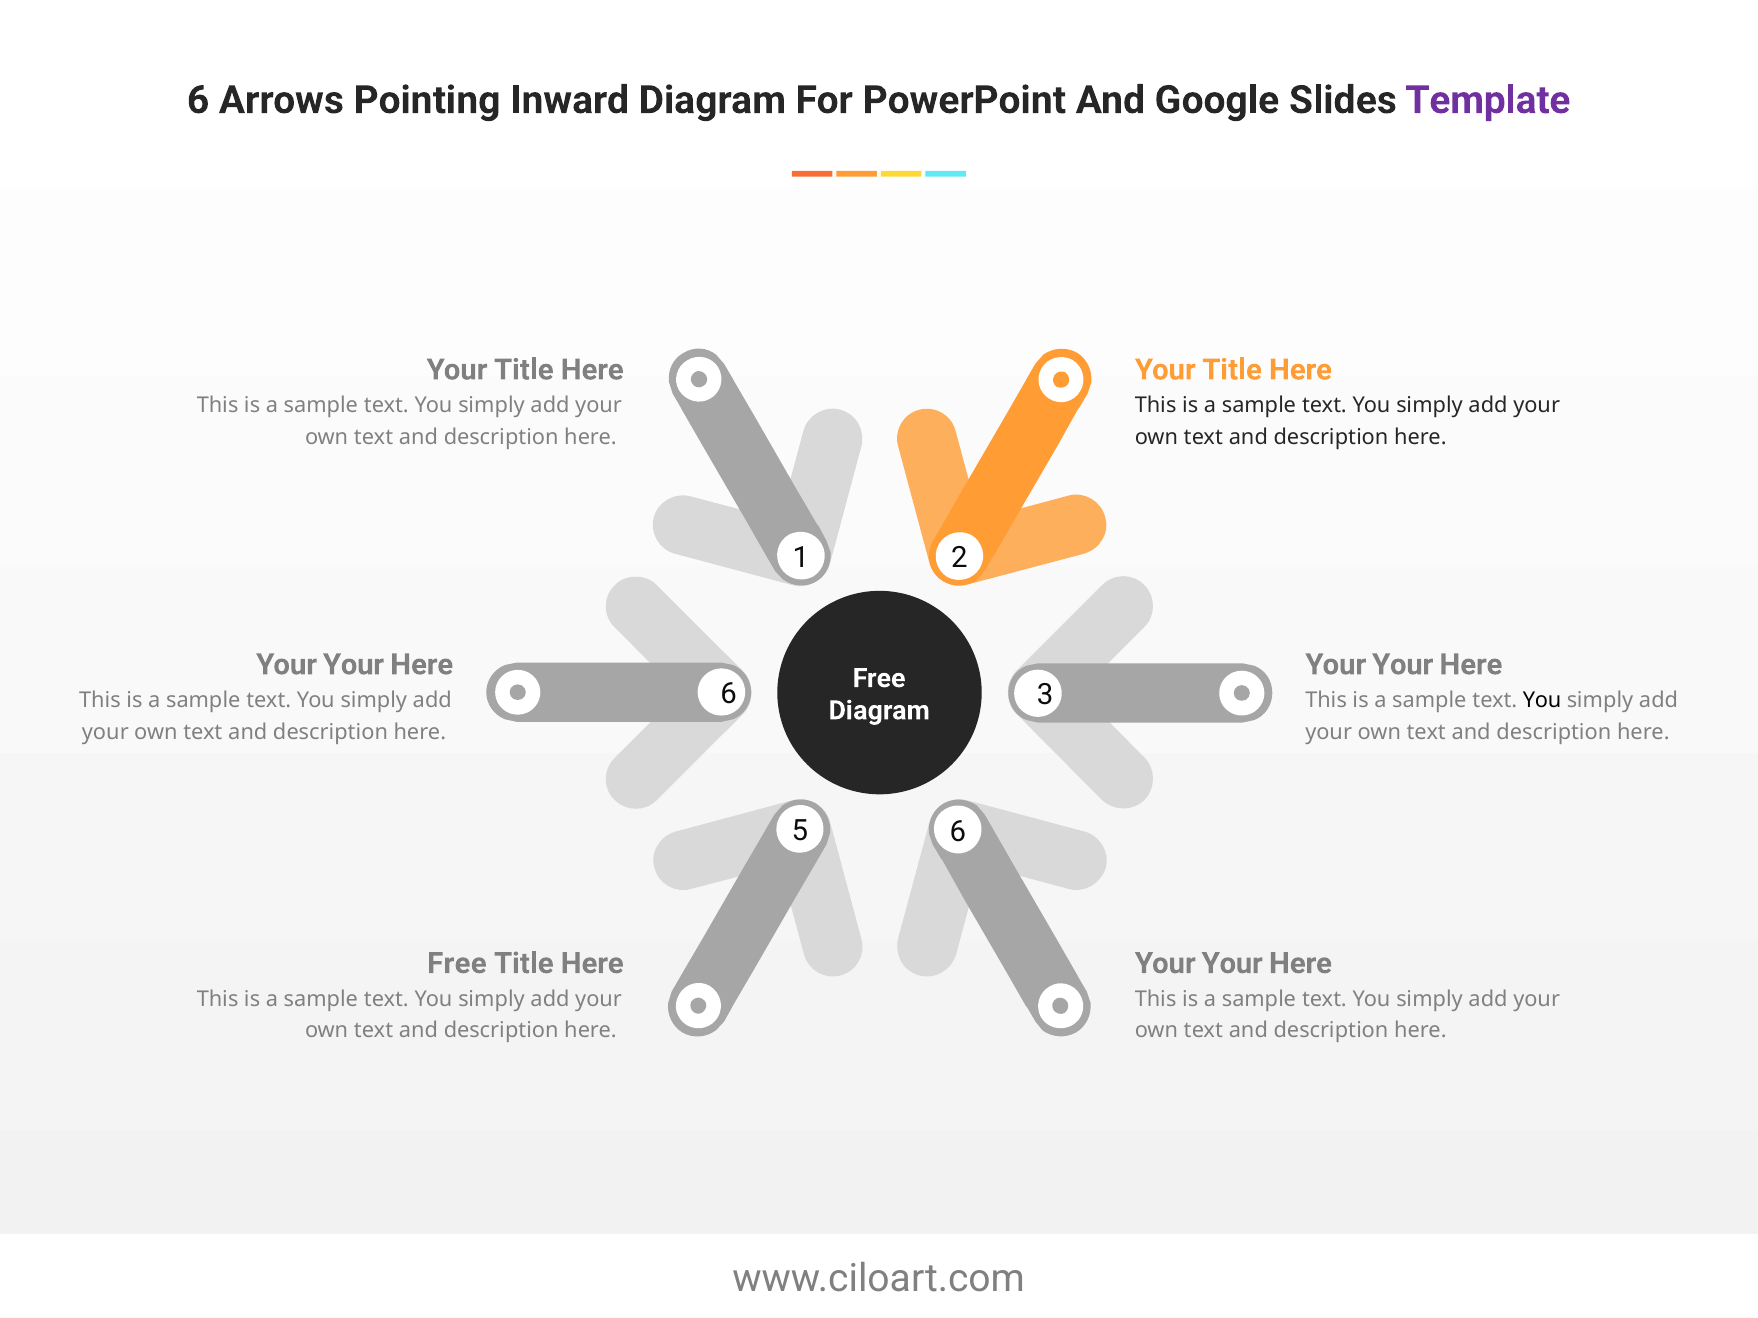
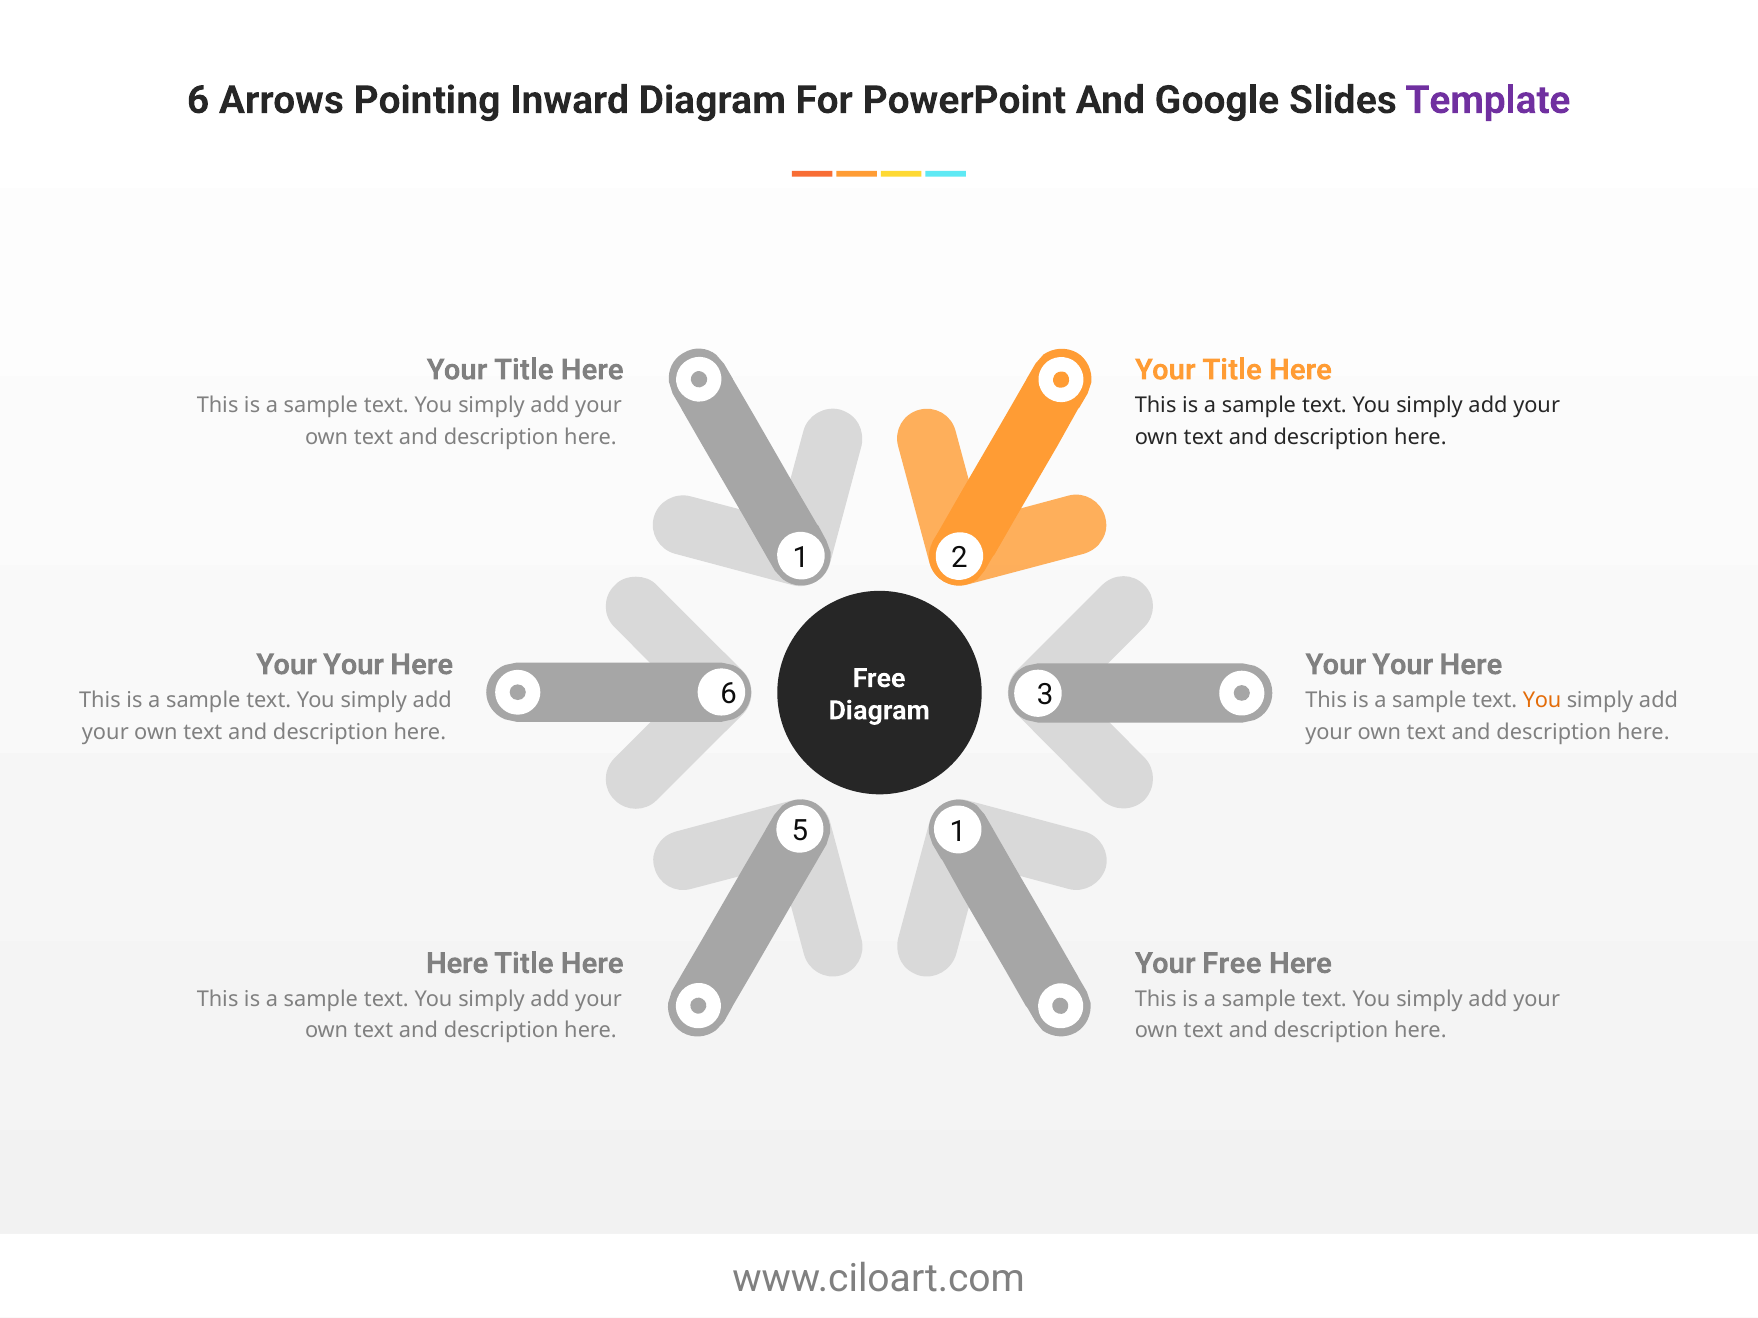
You colour: black -> orange (1542, 701)
5 6: 6 -> 1 (958, 832)
Free: Free -> Here (457, 964)
Your: Your -> Free (1232, 964)
